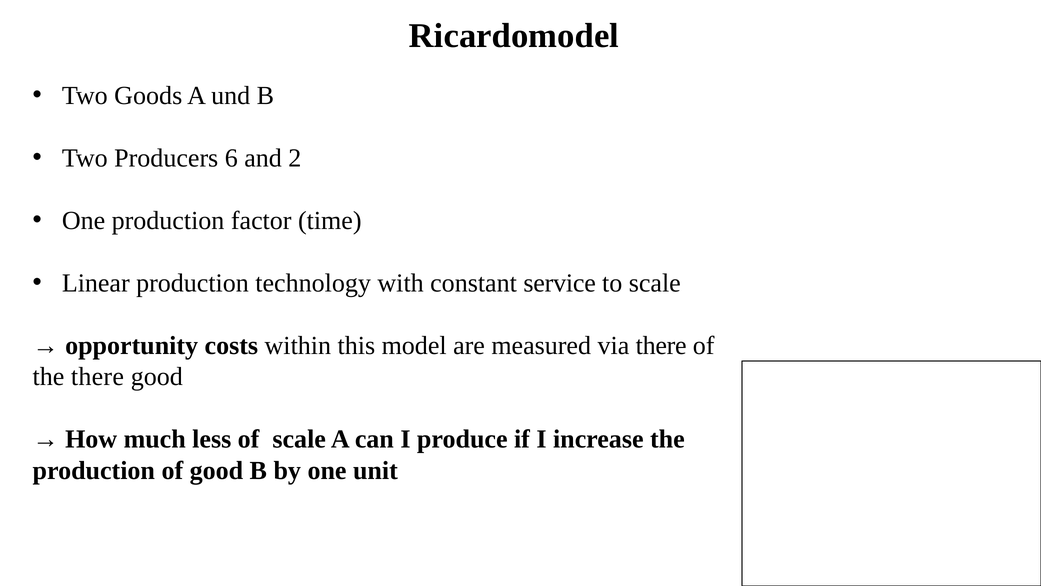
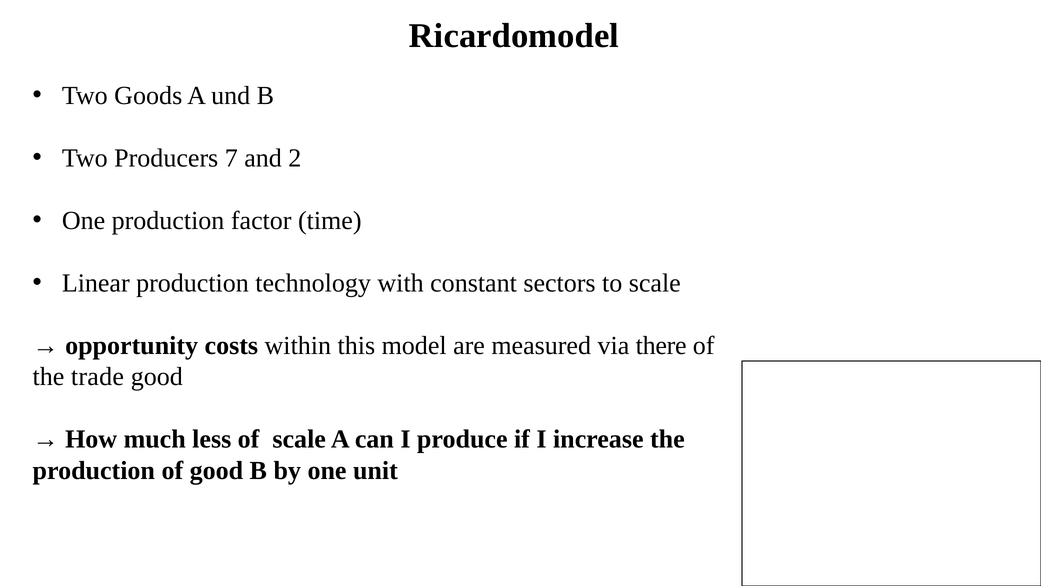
6: 6 -> 7 (231, 158)
service: service -> sectors (560, 283)
the there: there -> trade (97, 376)
